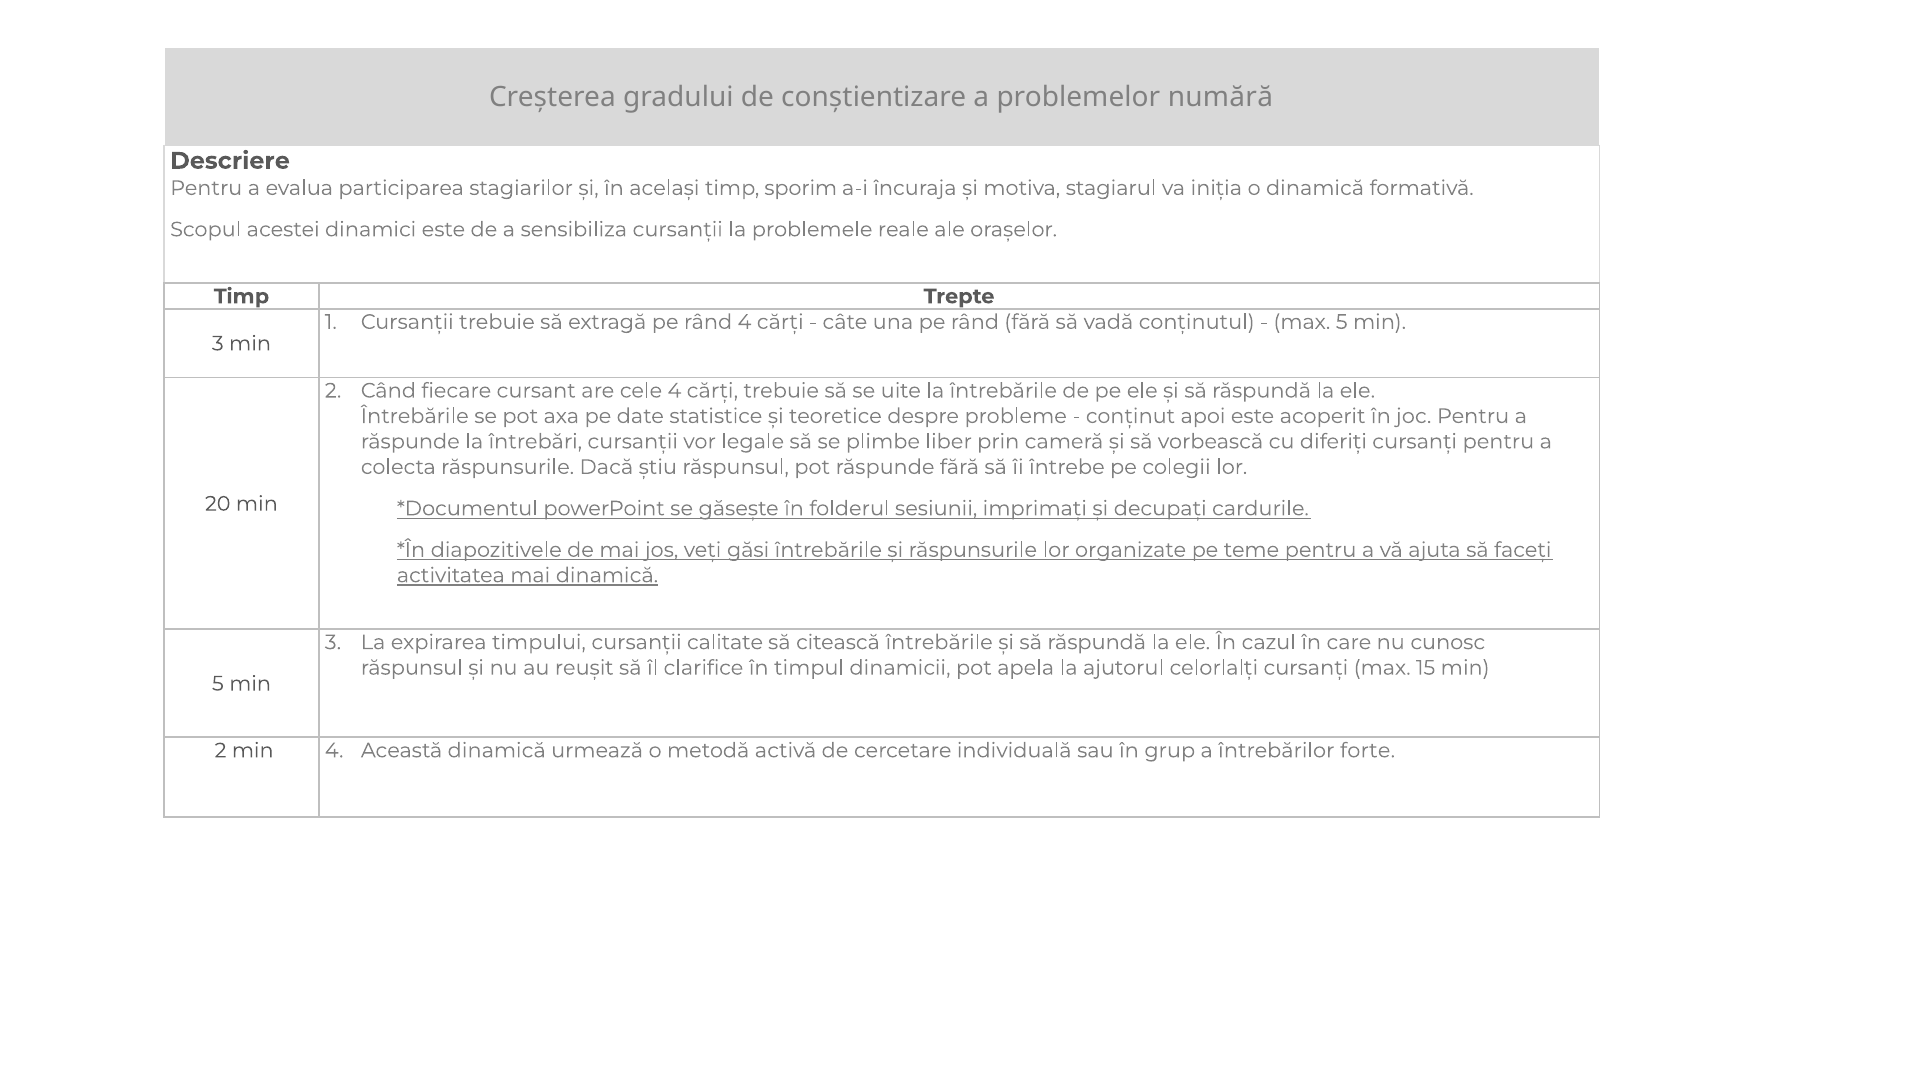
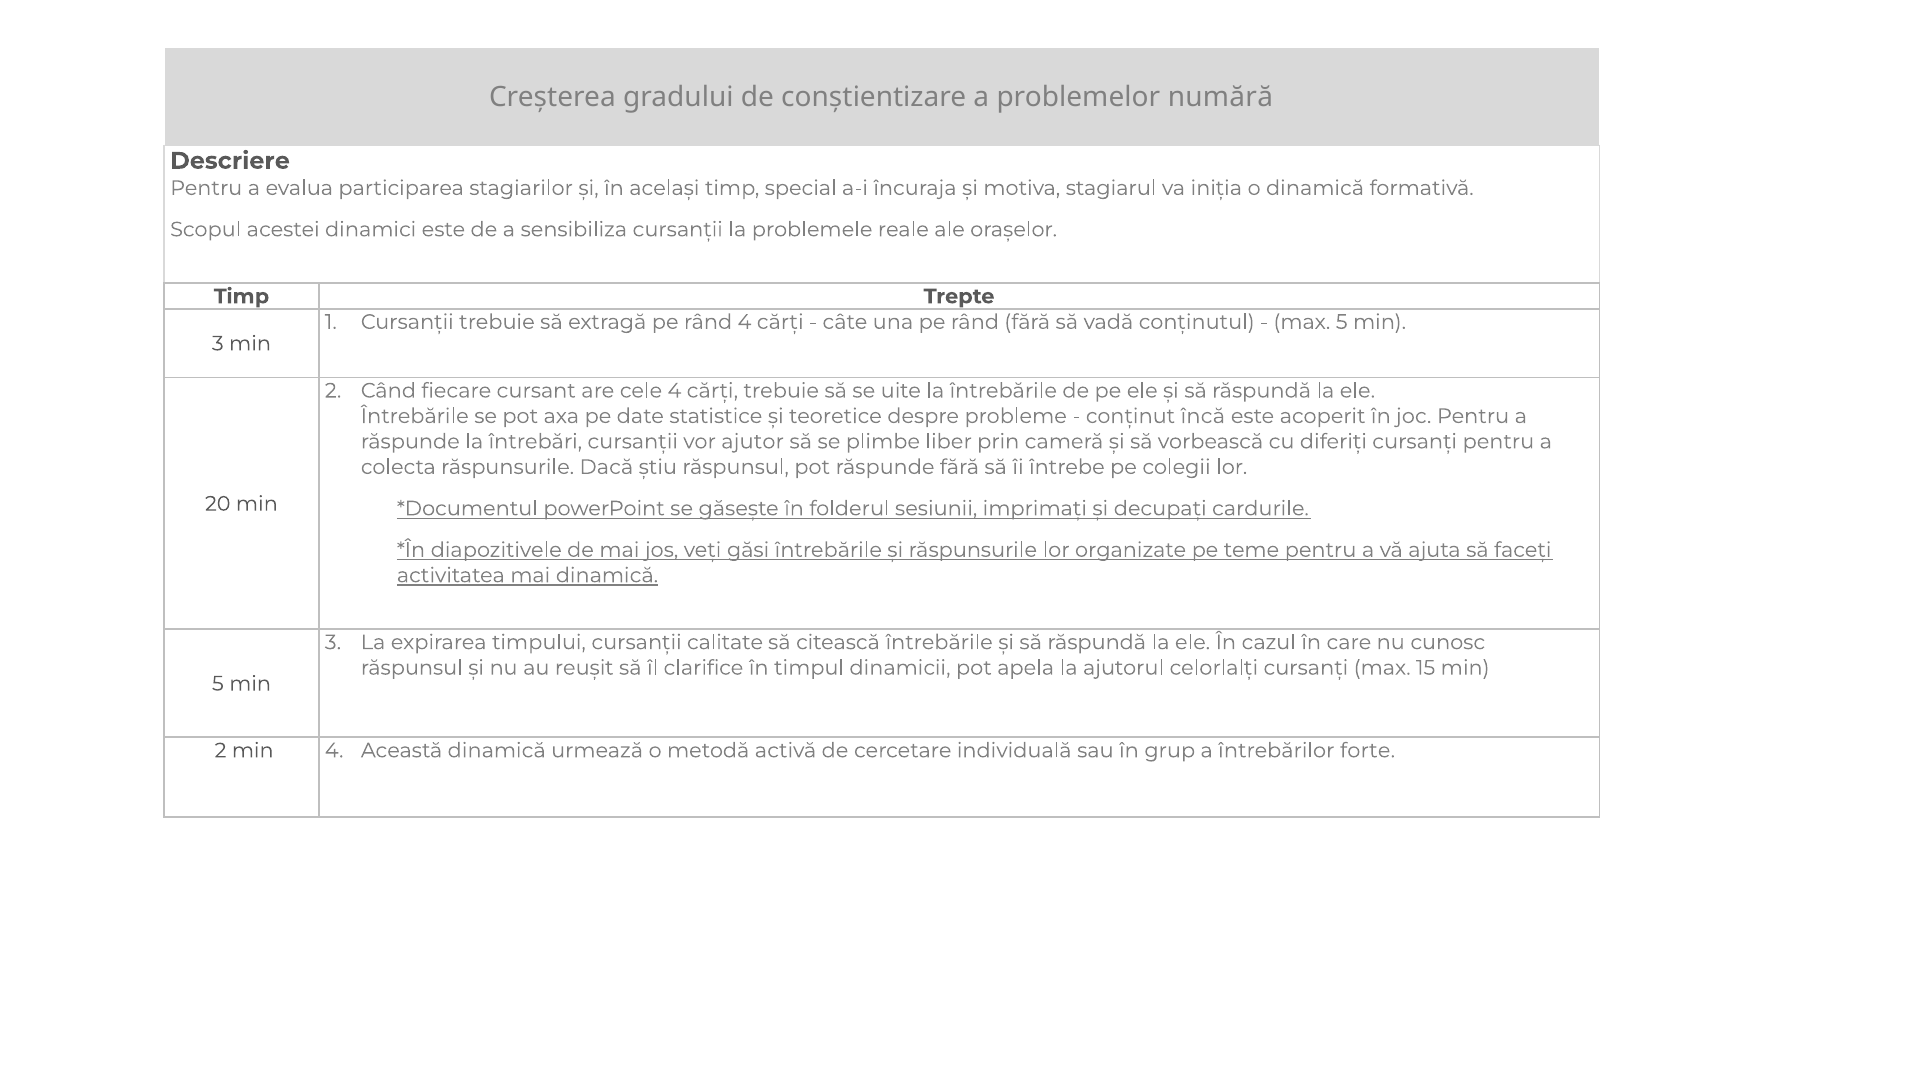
sporim: sporim -> special (801, 188)
apoi: apoi -> încă (1203, 416)
legale: legale -> ajutor (753, 442)
